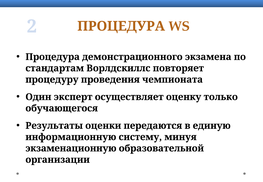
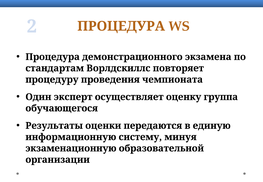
только: только -> группа (221, 97)
